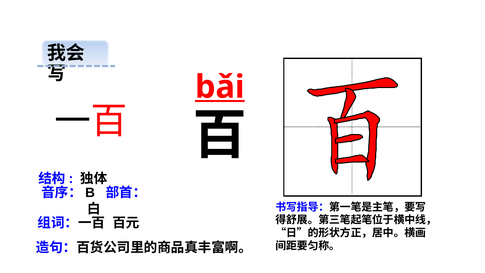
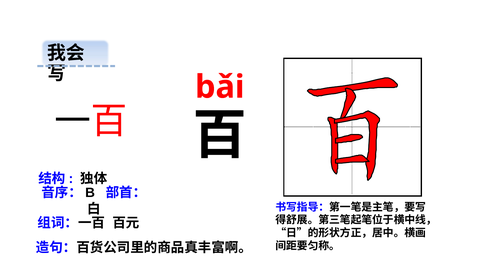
bǎi underline: present -> none (220, 87)
